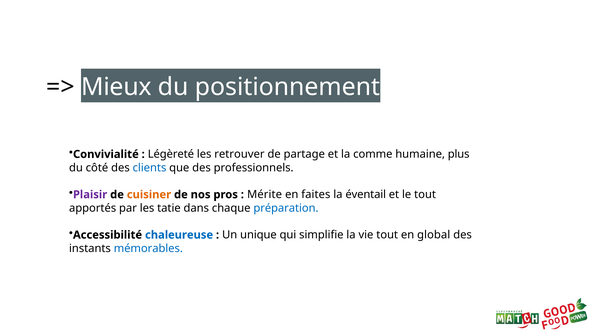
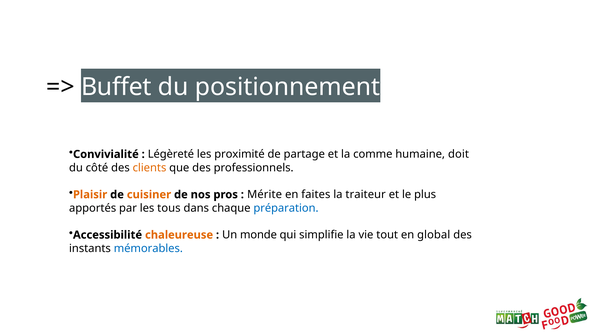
Mieux: Mieux -> Buffet (116, 87)
retrouver: retrouver -> proximité (239, 154)
plus: plus -> doit (458, 154)
clients colour: blue -> orange (149, 168)
Plaisir colour: purple -> orange (90, 194)
éventail: éventail -> traiteur (366, 194)
le tout: tout -> plus (425, 194)
tatie: tatie -> tous (169, 208)
chaleureuse colour: blue -> orange (179, 235)
unique: unique -> monde (258, 235)
